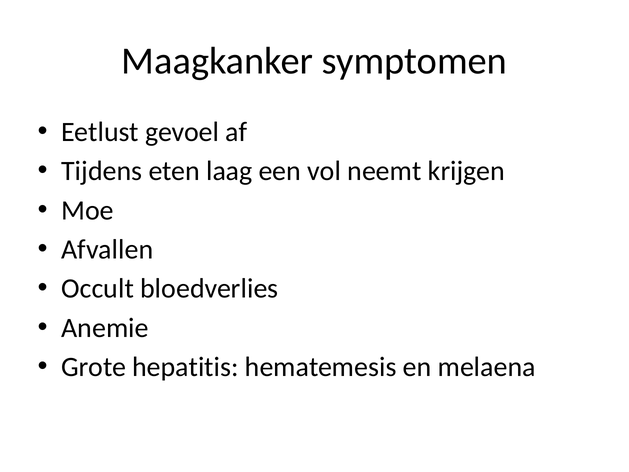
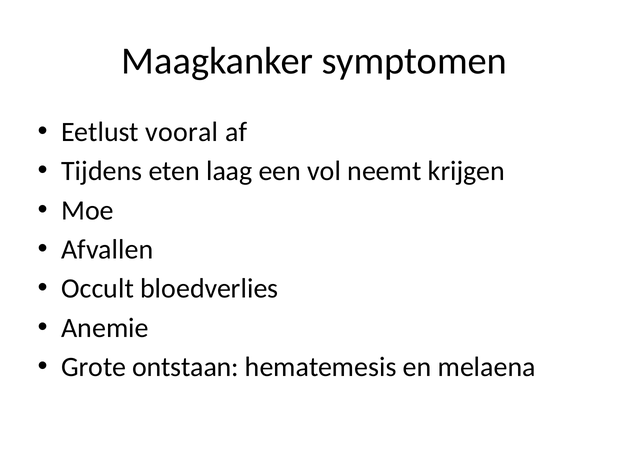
gevoel: gevoel -> vooral (182, 132)
hepatitis: hepatitis -> ontstaan (185, 367)
